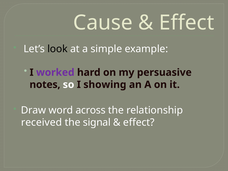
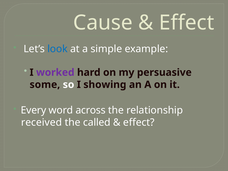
look colour: black -> blue (58, 49)
notes: notes -> some (45, 85)
Draw: Draw -> Every (33, 110)
signal: signal -> called (97, 122)
